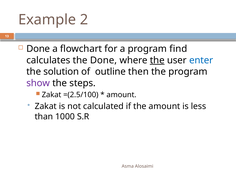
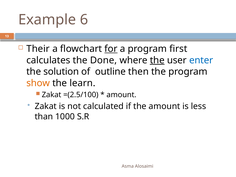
2: 2 -> 6 (84, 20)
Done: Done -> Their (38, 49)
for underline: none -> present (111, 49)
find: find -> first (178, 49)
show colour: purple -> orange (38, 83)
steps: steps -> learn (83, 83)
